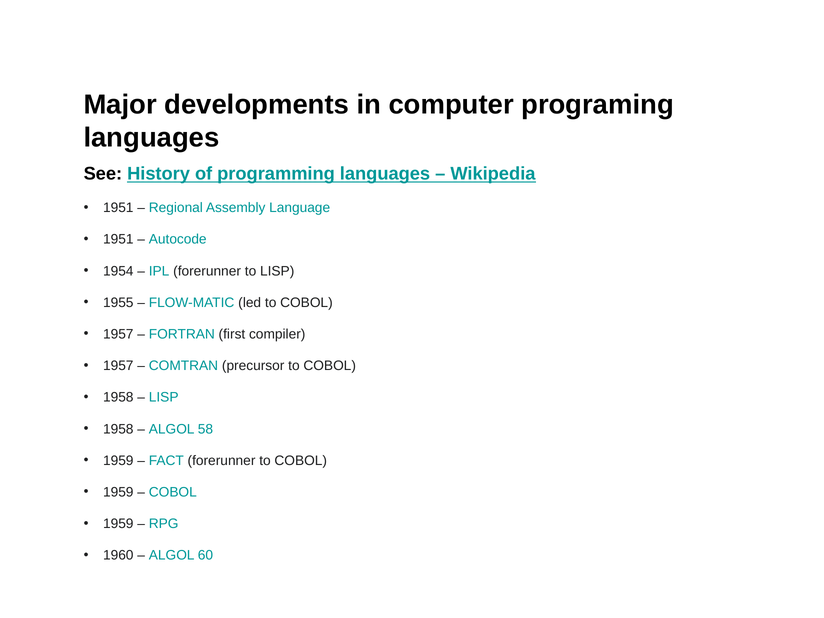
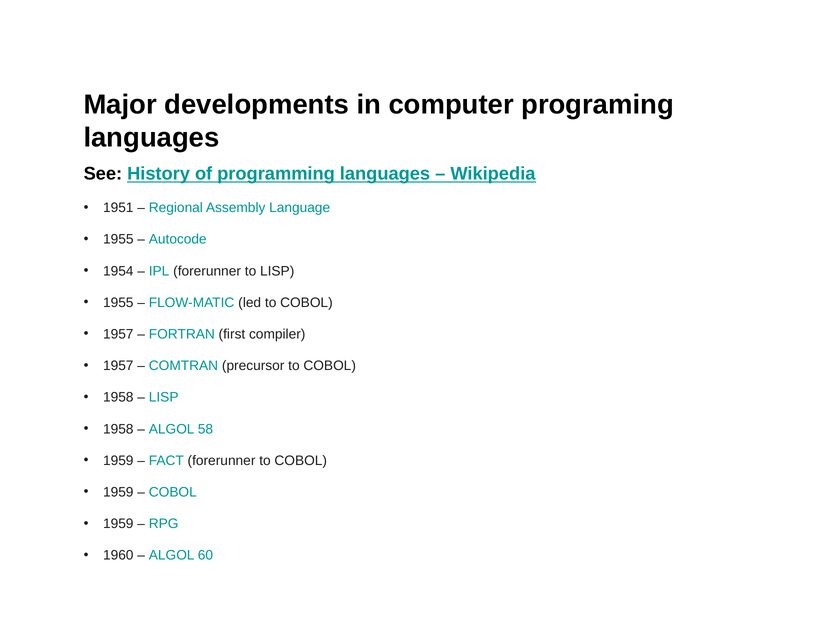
1951: 1951 -> 1955 (118, 239)
